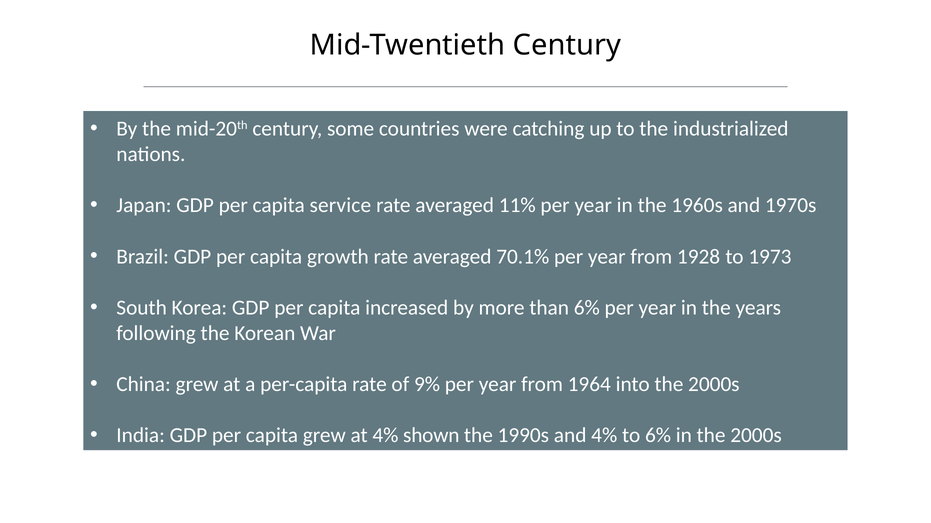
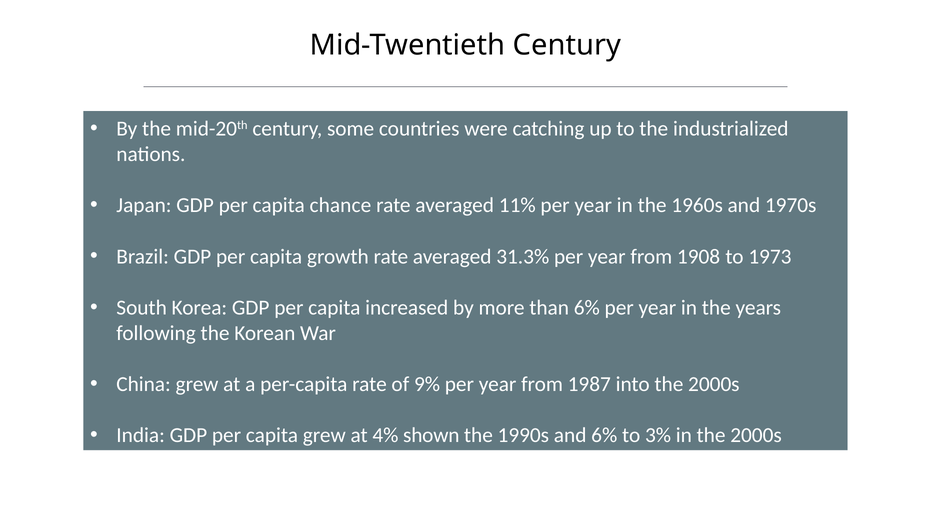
service: service -> chance (340, 206)
70.1%: 70.1% -> 31.3% (523, 257)
1928: 1928 -> 1908 (699, 257)
1964: 1964 -> 1987 (589, 385)
and 4%: 4% -> 6% (604, 436)
to 6%: 6% -> 3% (658, 436)
